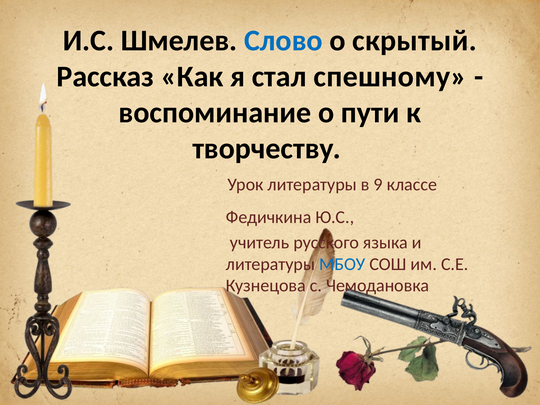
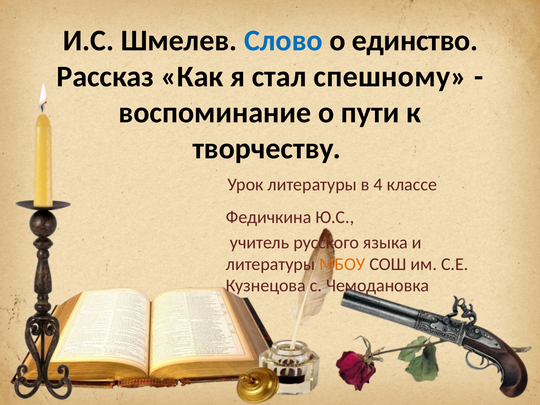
скрытый: скрытый -> единство (415, 41)
9: 9 -> 4 (378, 184)
МБОУ colour: blue -> orange (342, 264)
